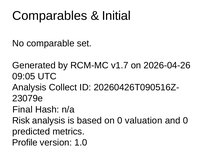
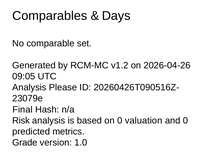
Initial: Initial -> Days (116, 16)
v1.7: v1.7 -> v1.2 (120, 65)
Collect: Collect -> Please (63, 87)
Profile: Profile -> Grade (25, 142)
